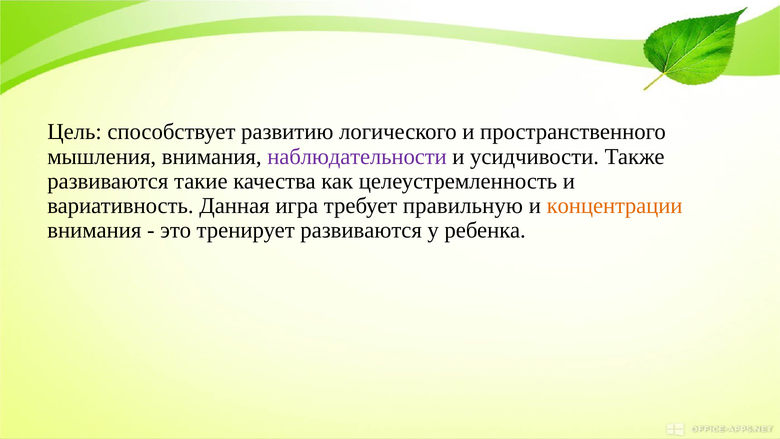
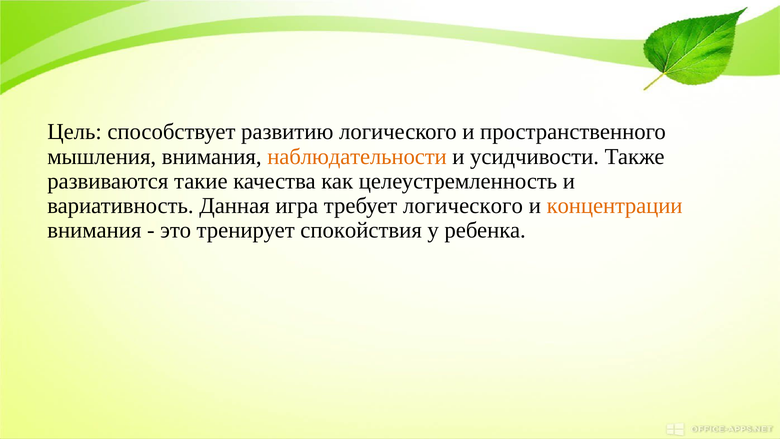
наблюдательности colour: purple -> orange (357, 156)
требует правильную: правильную -> логического (463, 206)
тренирует развиваются: развиваются -> спокойствия (361, 230)
